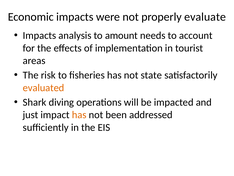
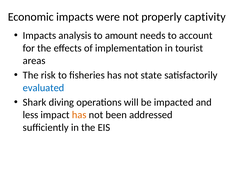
evaluate: evaluate -> captivity (205, 17)
evaluated colour: orange -> blue (44, 87)
just: just -> less (31, 115)
